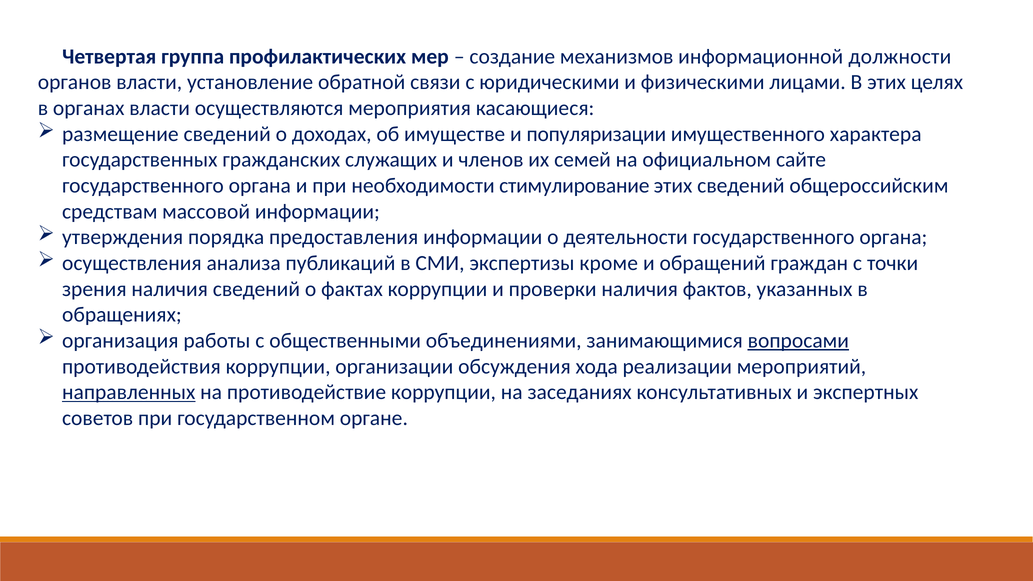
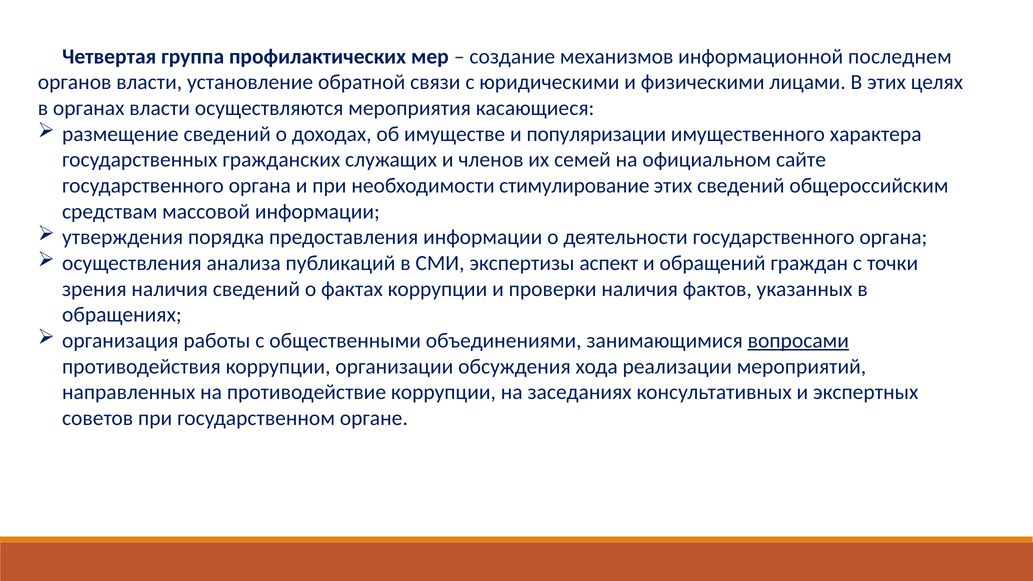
должности: должности -> последнем (900, 56)
кроме: кроме -> аспект (609, 263)
направленных underline: present -> none (129, 392)
